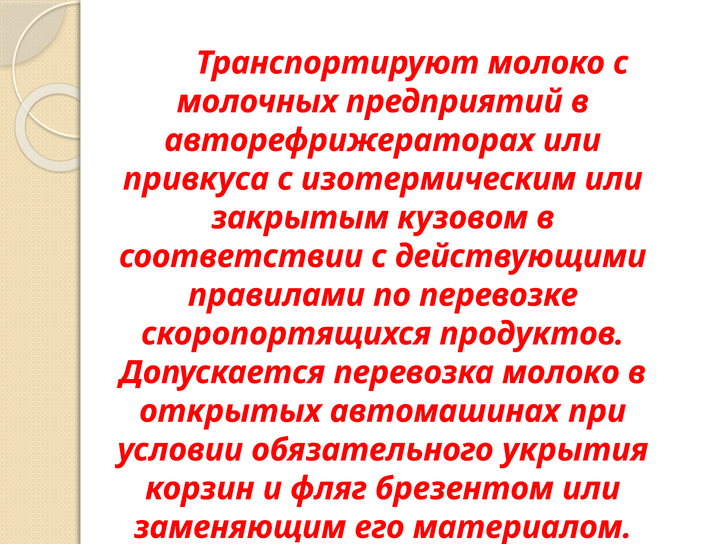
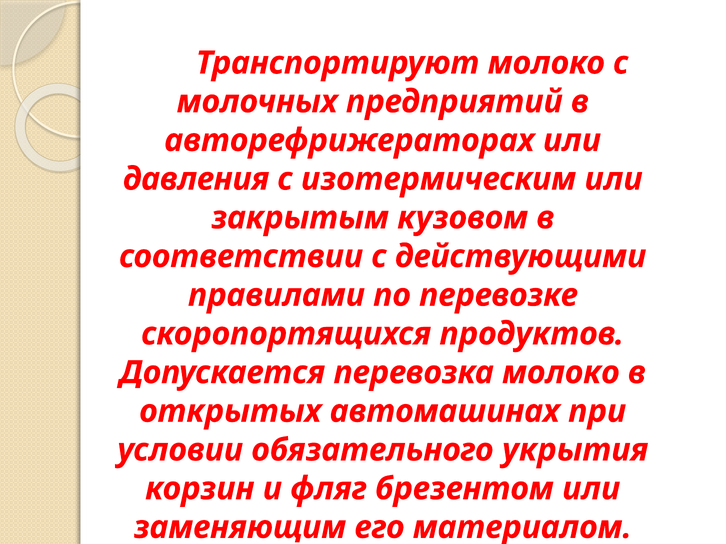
привкуса: привкуса -> давления (196, 179)
